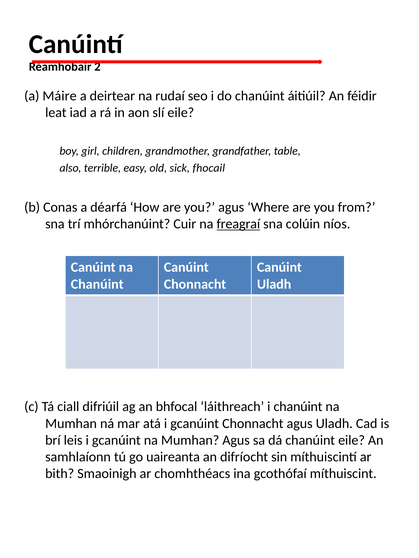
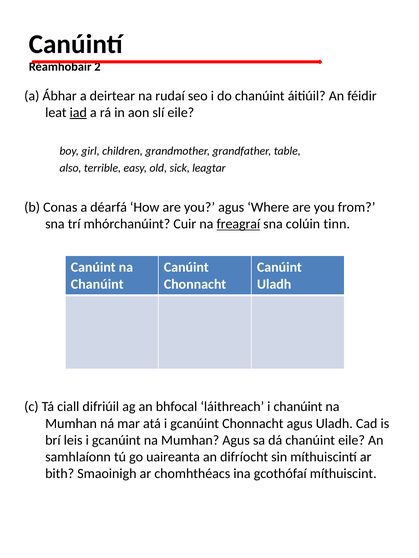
Máire: Máire -> Ábhar (60, 96)
iad underline: none -> present (78, 113)
fhocail: fhocail -> leagtar (209, 168)
níos: níos -> tinn (337, 224)
